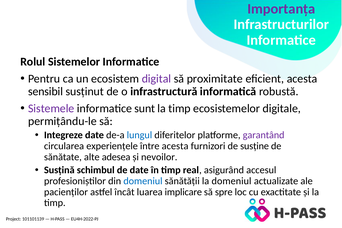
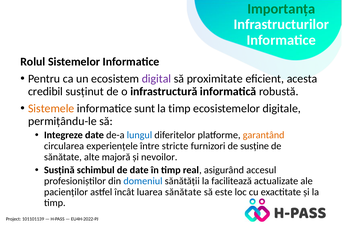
Importanța colour: purple -> green (281, 9)
sensibil: sensibil -> credibil (46, 91)
Sistemele colour: purple -> orange (51, 108)
garantând colour: purple -> orange (264, 135)
între acesta: acesta -> stricte (175, 146)
adesea: adesea -> majoră (116, 157)
la domeniul: domeniul -> facilitează (232, 181)
luarea implicare: implicare -> sănătate (183, 192)
spre: spre -> este (224, 192)
